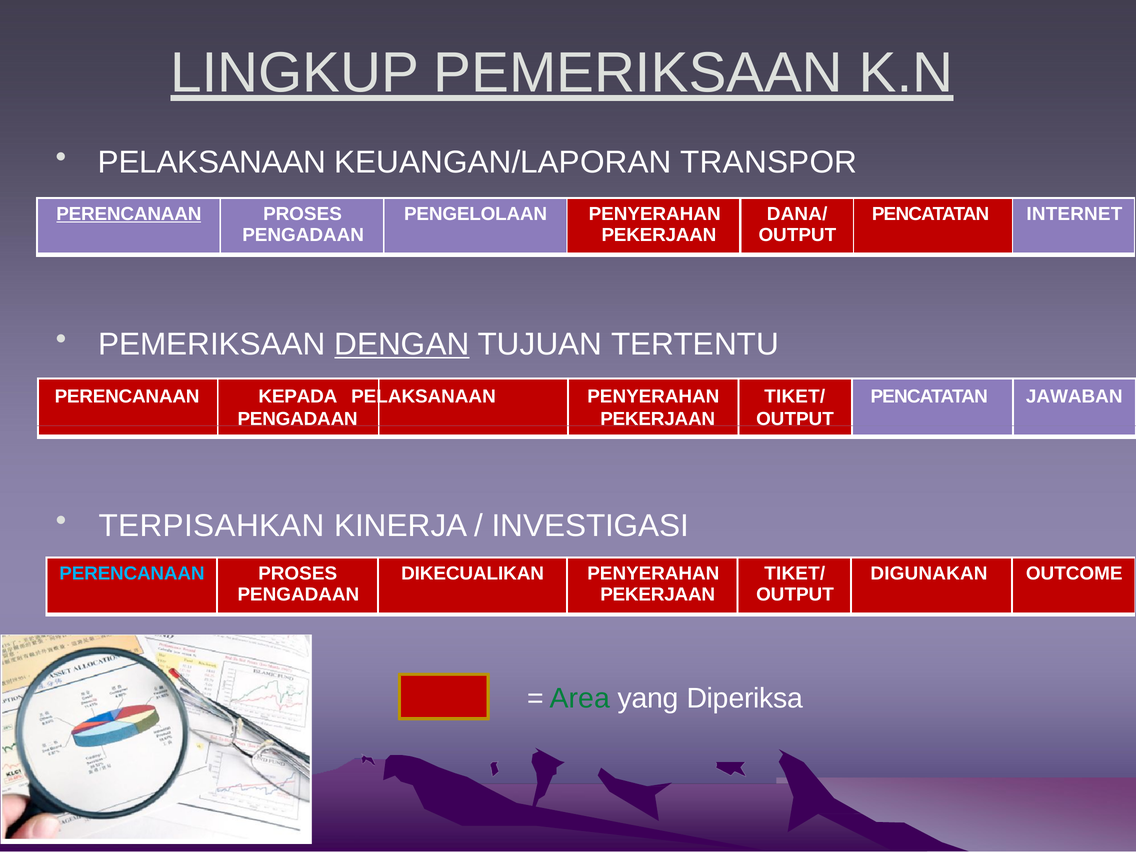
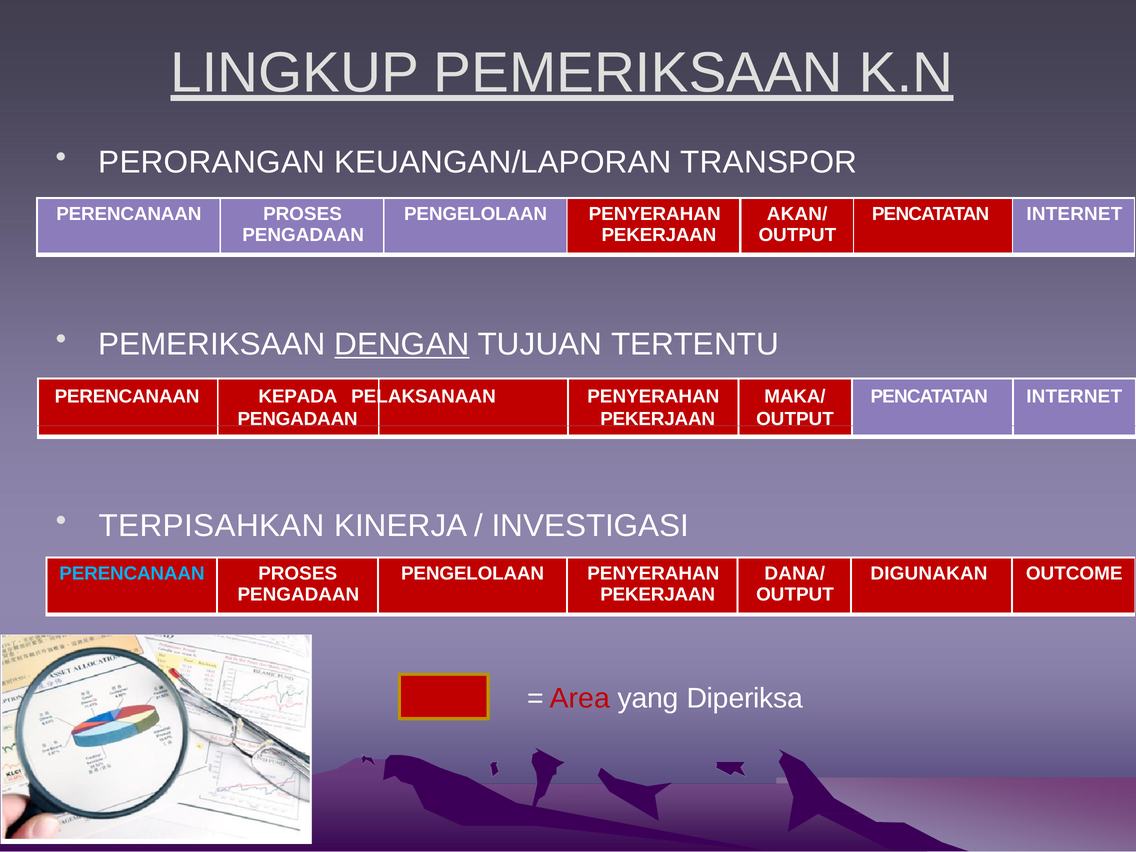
PELAKSANAAN: PELAKSANAAN -> PERORANGAN (212, 162)
PERENCANAAN underline: present -> none (129, 214)
DANA/: DANA/ -> AKAN/ (797, 214)
TIKET/: TIKET/ -> MAKA/ (795, 396)
JAWABAN: JAWABAN -> INTERNET (1074, 396)
DIKECUALIKAN: DIKECUALIKAN -> PENGELOLAAN (473, 574)
TIKET/: TIKET/ -> DANA/ (795, 574)
Area colour: green -> red (580, 698)
